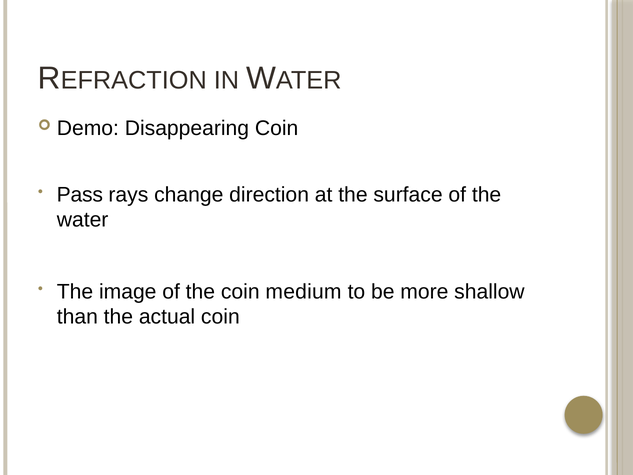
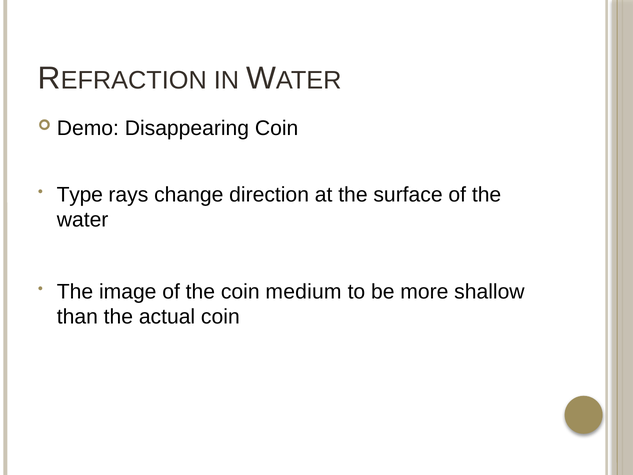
Pass: Pass -> Type (80, 194)
